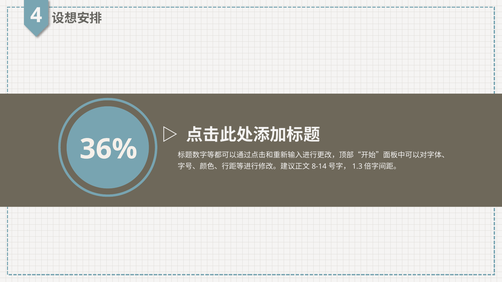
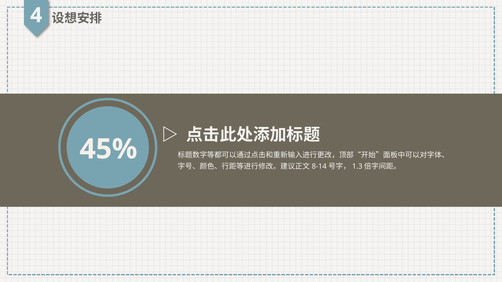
36%: 36% -> 45% (108, 149)
